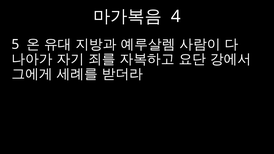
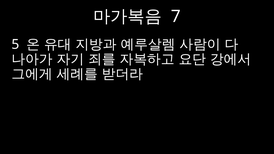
4: 4 -> 7 (176, 16)
